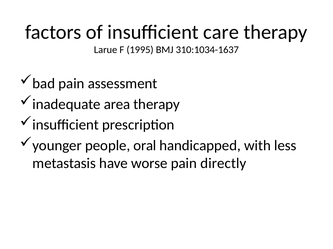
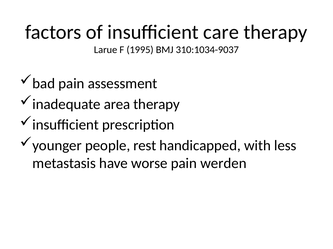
310:1034-1637: 310:1034-1637 -> 310:1034-9037 (207, 50)
oral: oral -> rest (145, 146)
directly: directly -> werden (223, 164)
